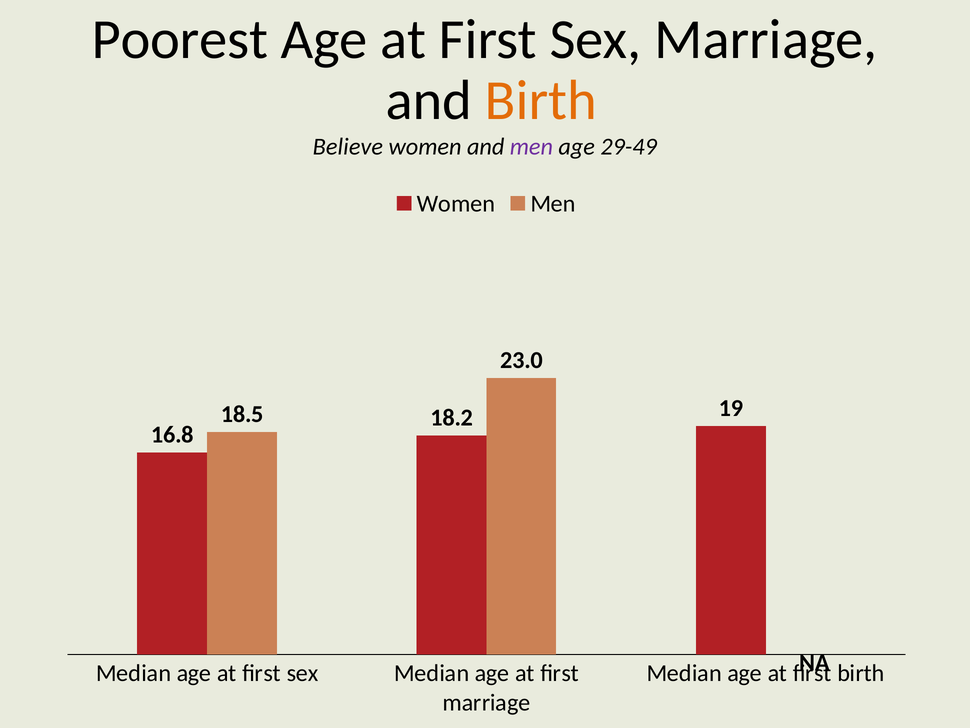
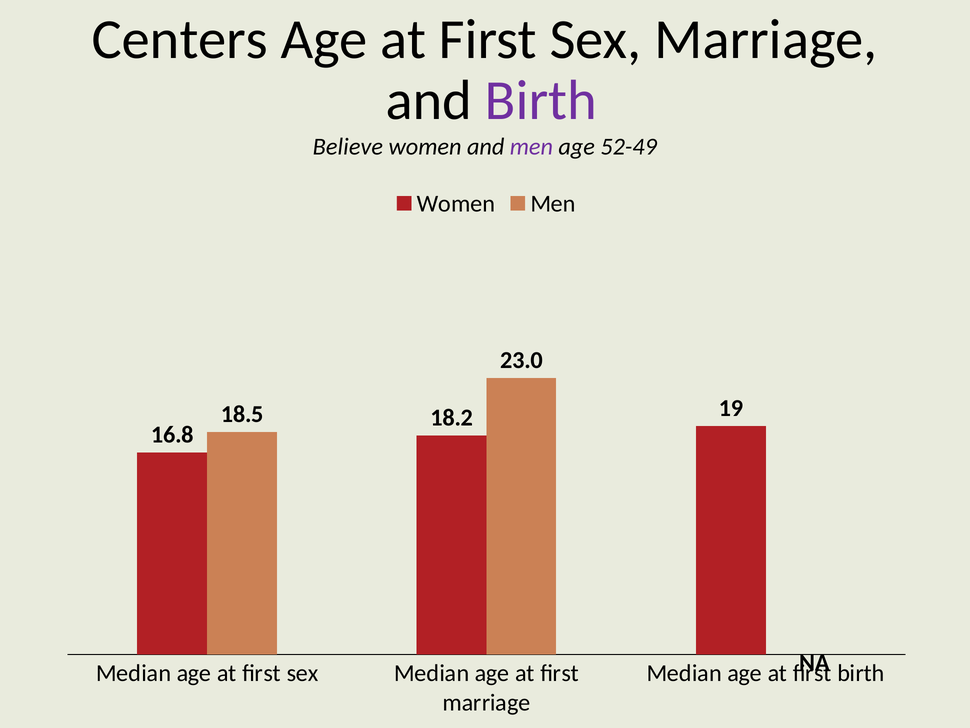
Poorest: Poorest -> Centers (180, 39)
Birth colour: orange -> purple (541, 100)
29-49: 29-49 -> 52-49 (629, 146)
